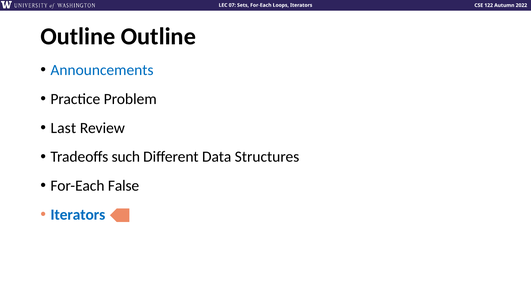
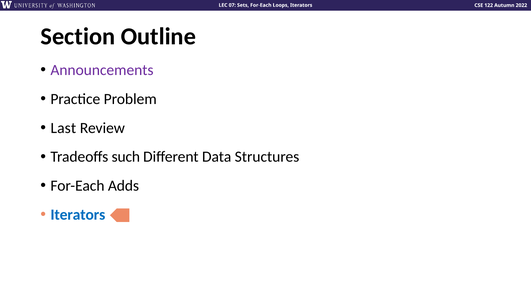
Outline: Outline -> Section (78, 36)
Announcements colour: blue -> purple (102, 70)
False: False -> Adds (123, 186)
